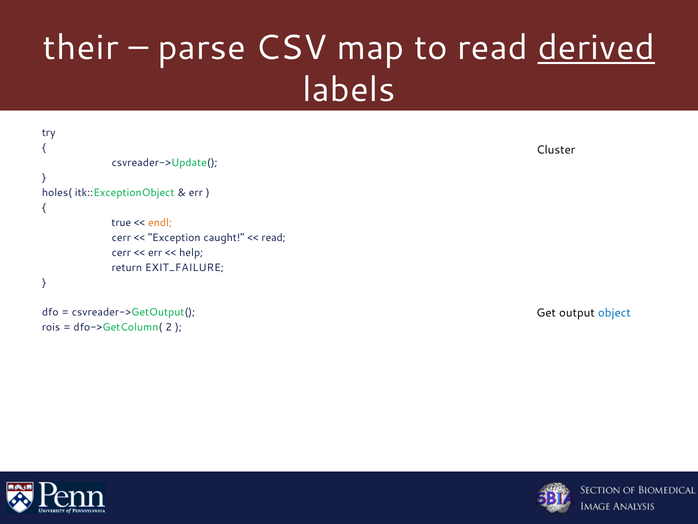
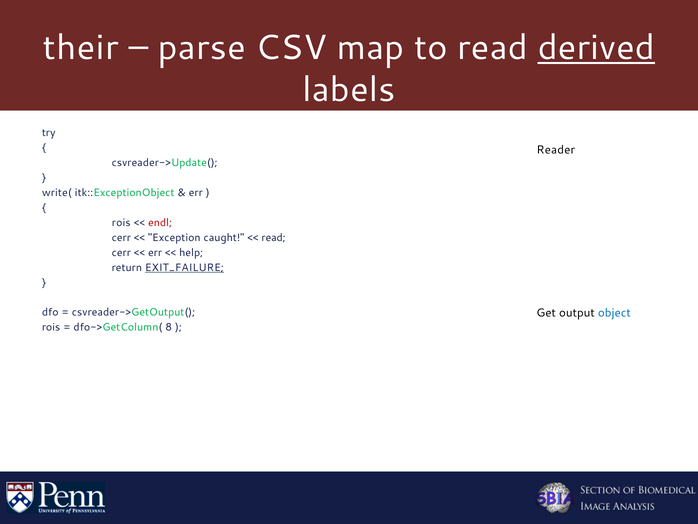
Cluster: Cluster -> Reader (556, 150)
holes(: holes( -> write( (57, 193)
true: true -> rois (121, 222)
endl colour: orange -> red (160, 222)
EXIT_FAILURE underline: none -> present (184, 267)
2: 2 -> 8 (169, 327)
